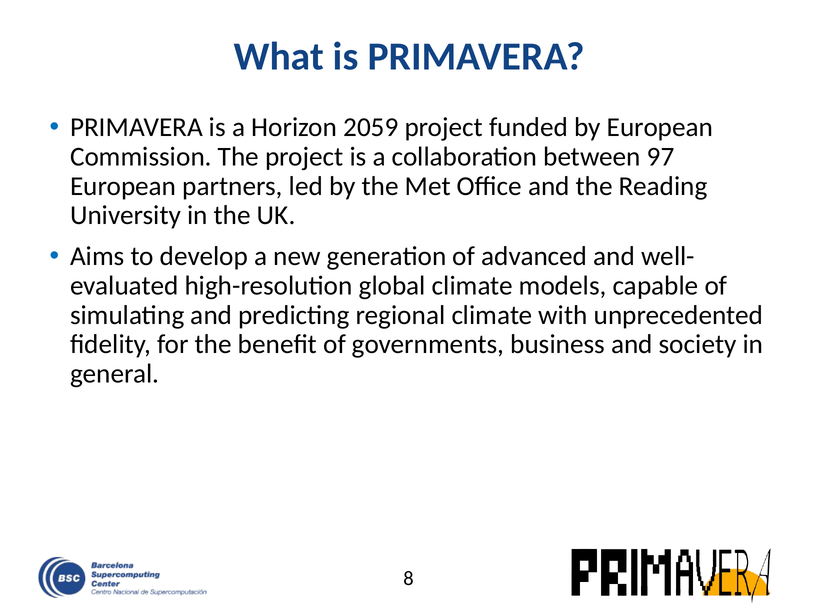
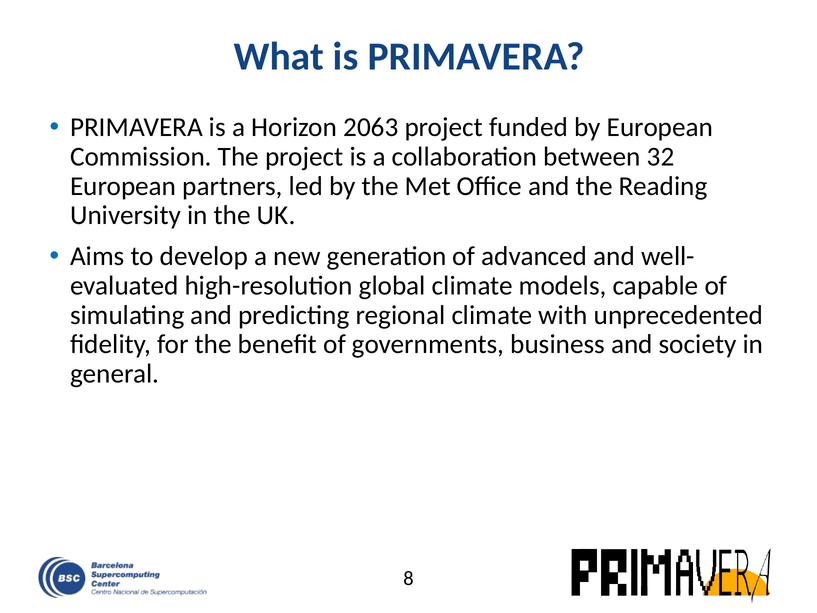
2059: 2059 -> 2063 (371, 127)
97: 97 -> 32 (661, 157)
